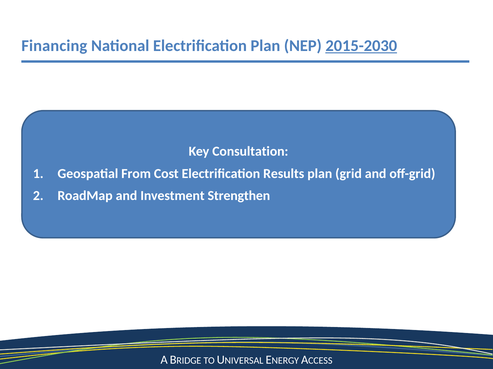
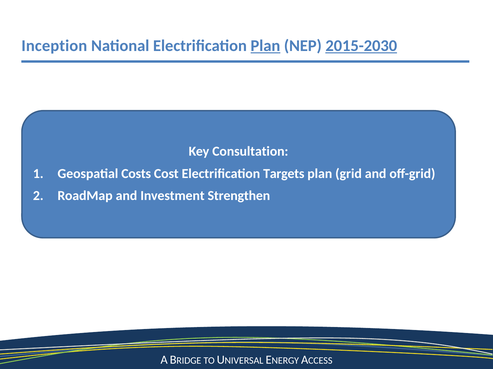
Financing: Financing -> Inception (54, 46)
Plan underline: none -> present (265, 46)
From: From -> Costs (136, 174)
Results: Results -> Targets (284, 174)
